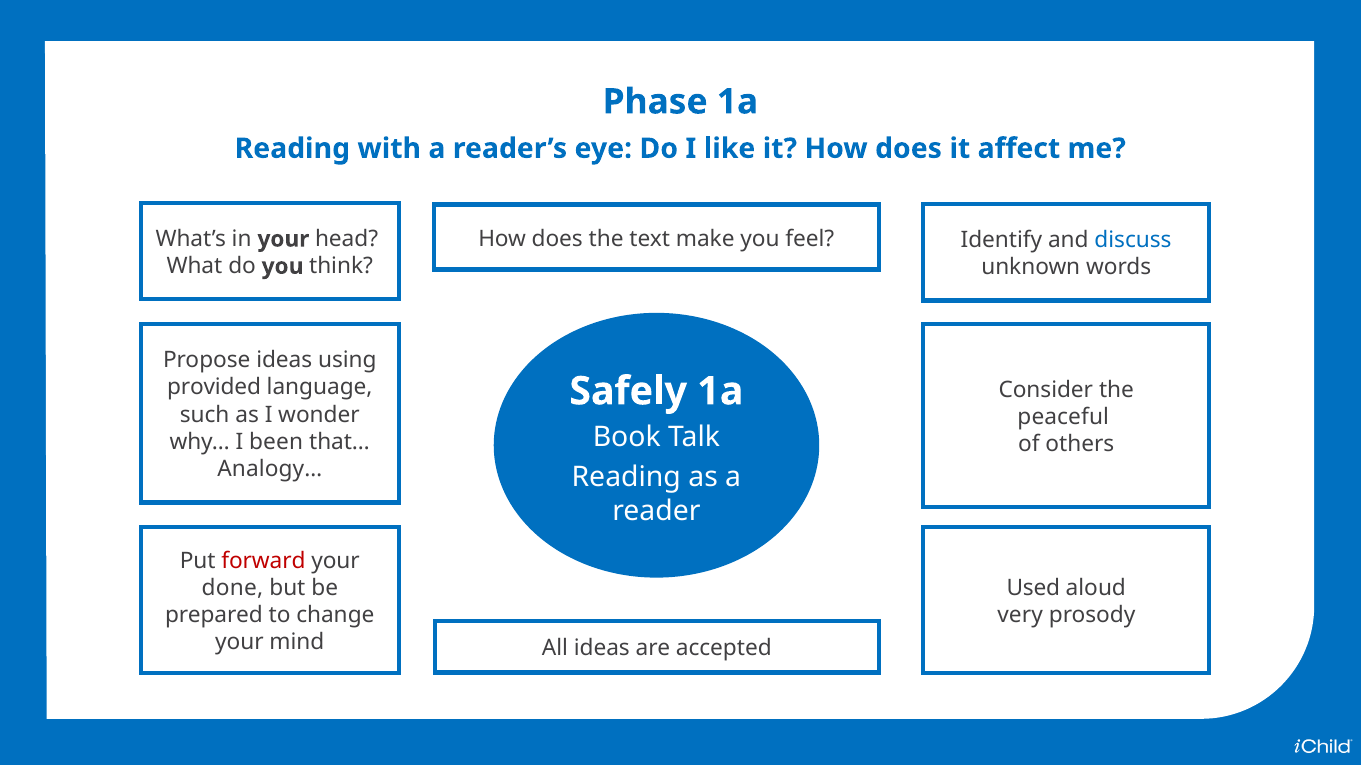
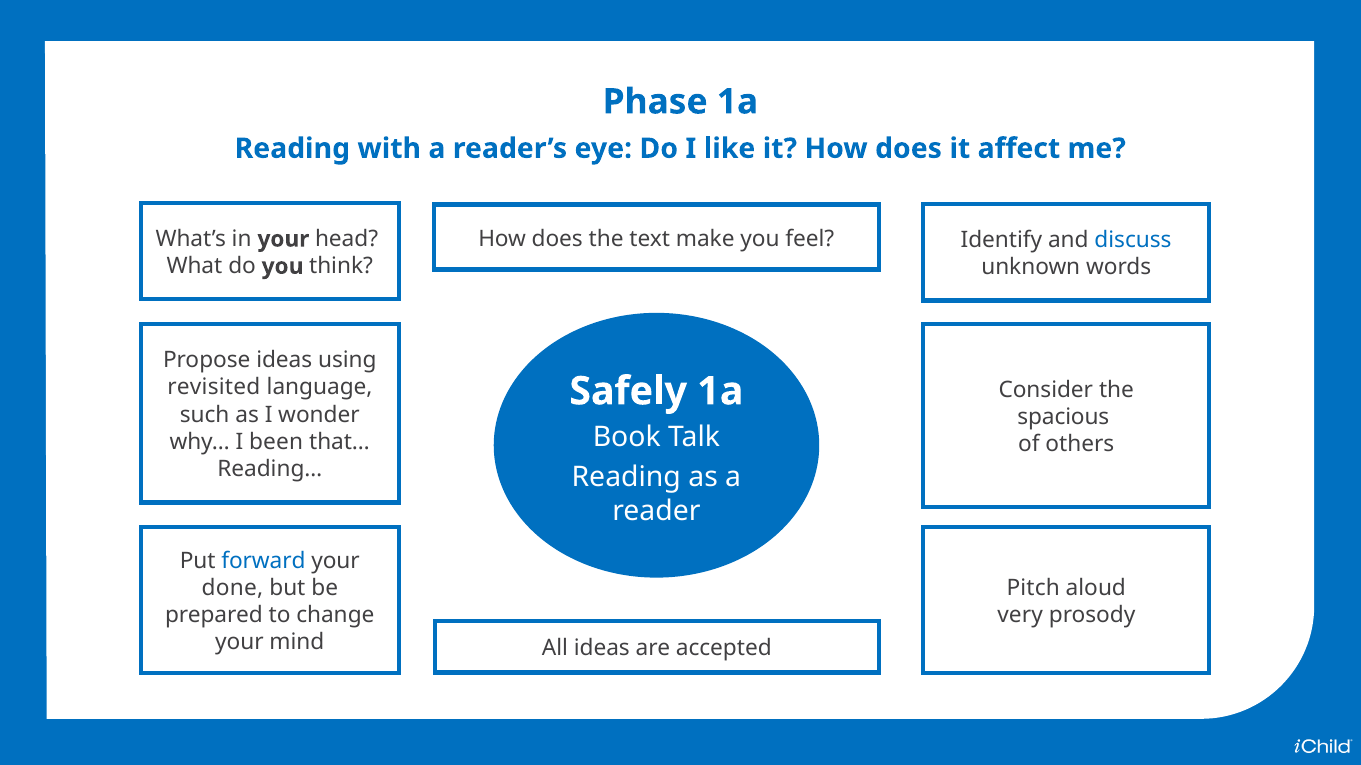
provided: provided -> revisited (214, 388)
peaceful: peaceful -> spacious (1063, 417)
Analogy…: Analogy… -> Reading… (270, 469)
forward colour: red -> blue (263, 561)
Used: Used -> Pitch (1033, 588)
